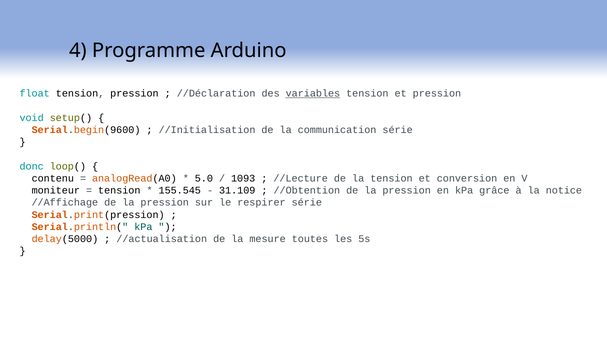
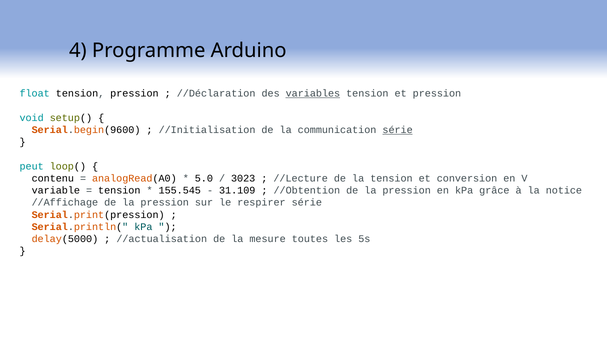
série underline: none -> present (398, 130)
donc: donc -> peut (32, 166)
1093: 1093 -> 3023 (243, 179)
moniteur: moniteur -> variable (56, 191)
